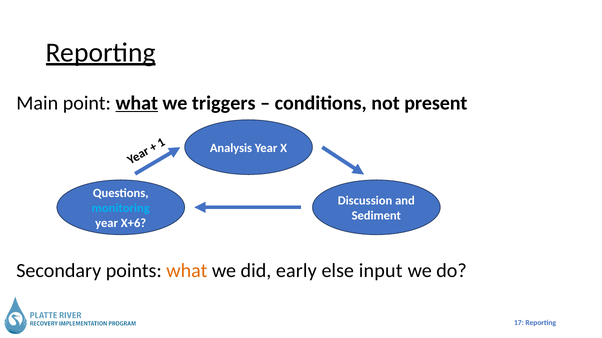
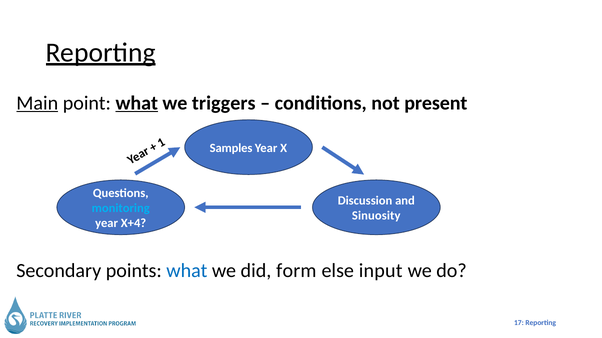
Main underline: none -> present (37, 103)
Analysis: Analysis -> Samples (231, 148)
Sediment: Sediment -> Sinuosity (376, 216)
X+6: X+6 -> X+4 (133, 224)
what colour: orange -> blue (187, 271)
early: early -> form (296, 271)
